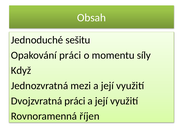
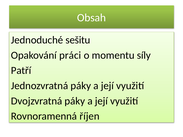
Když: Když -> Patří (21, 71)
Jednozvratná mezi: mezi -> páky (81, 86)
Dvojzvratná práci: práci -> páky (75, 101)
